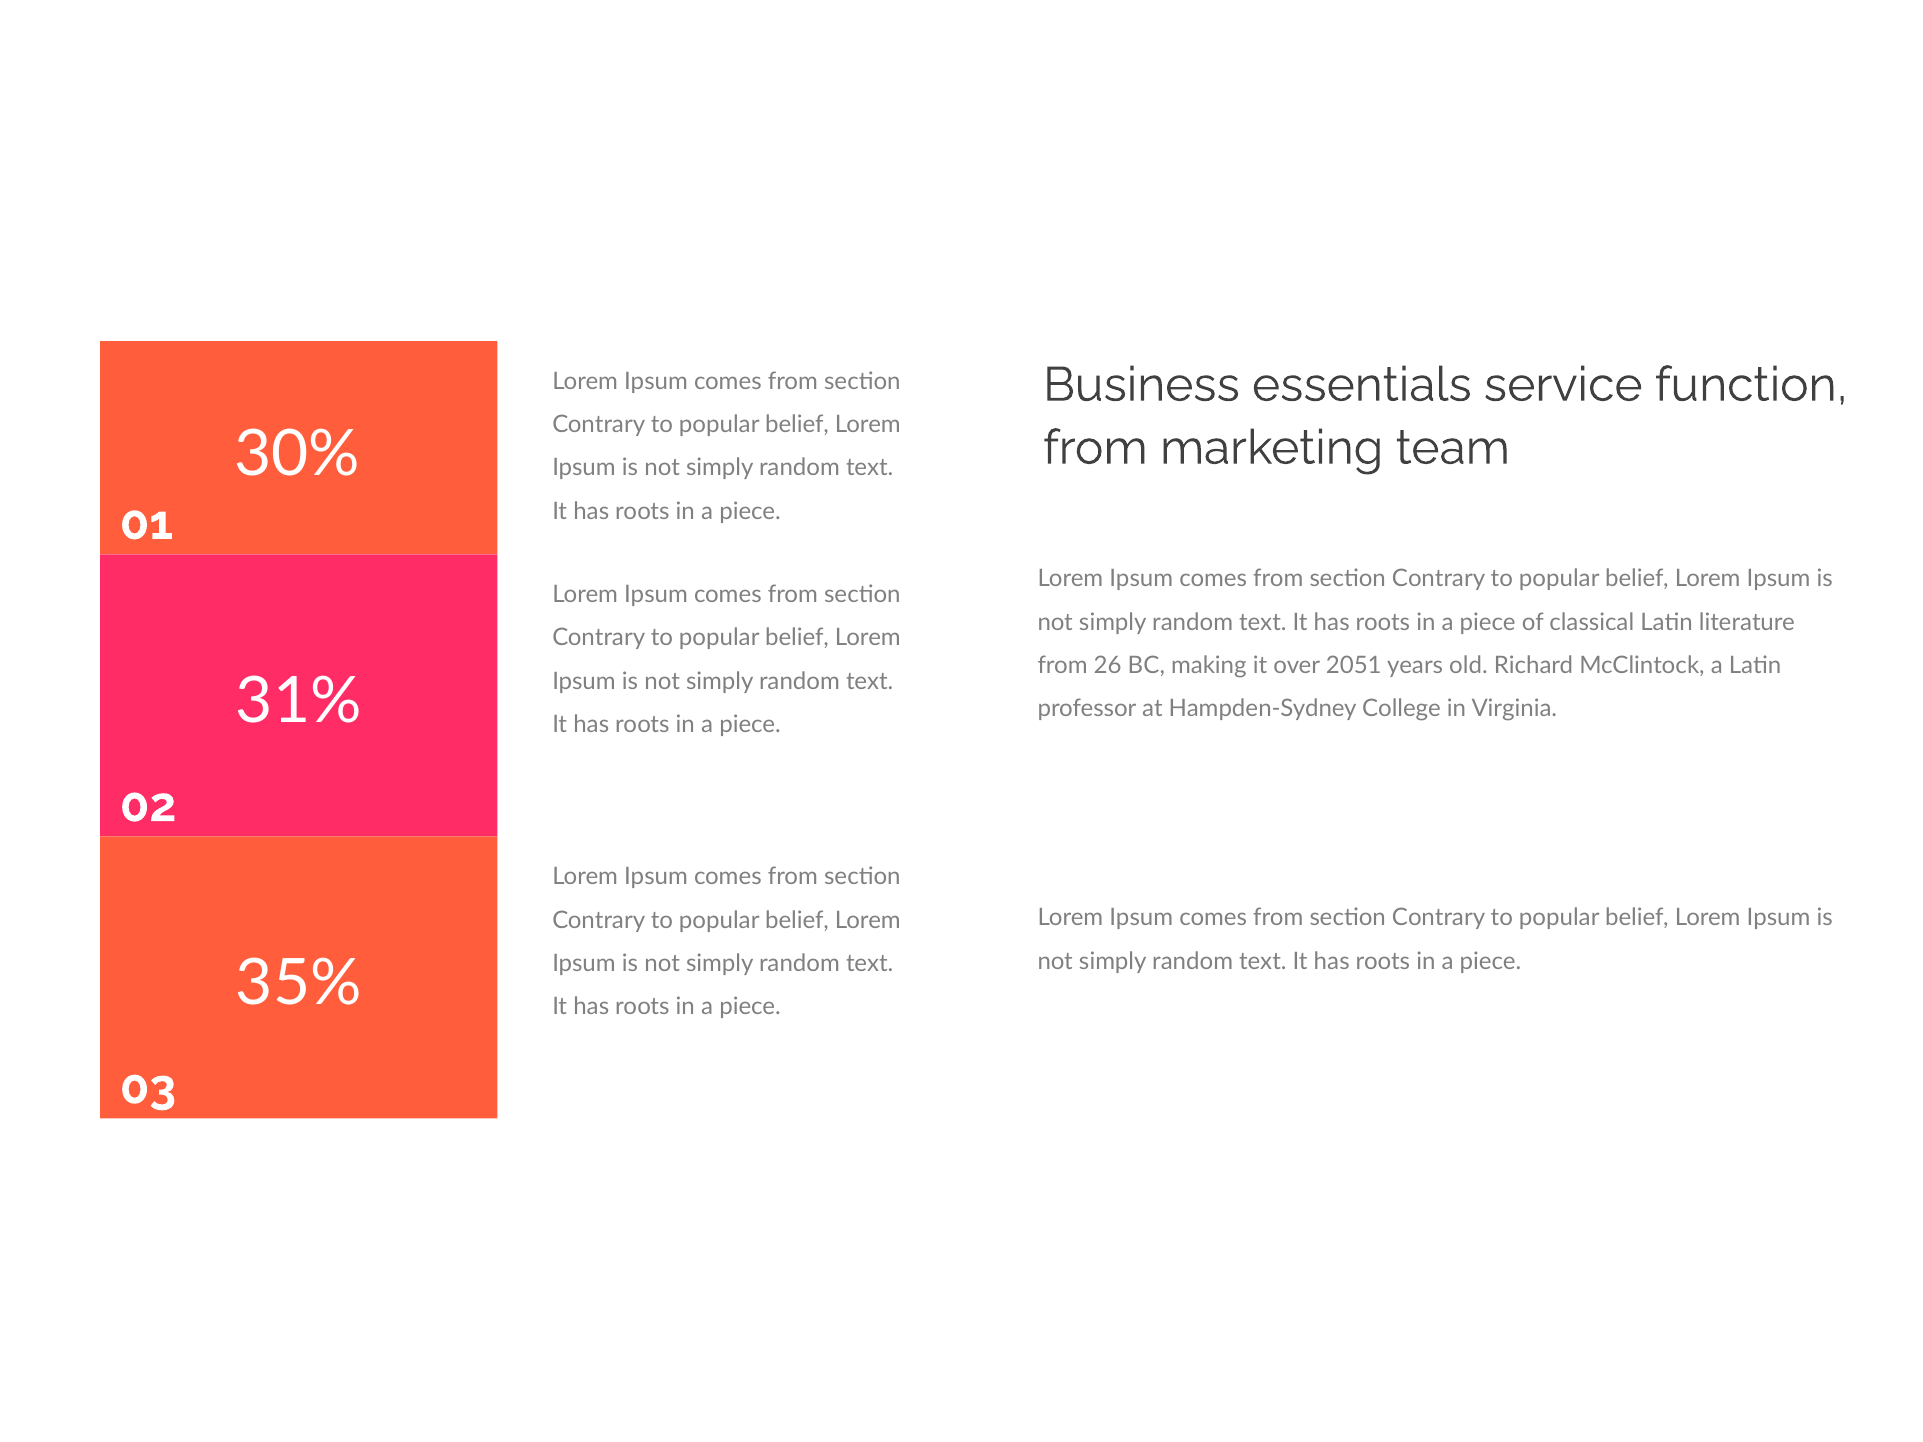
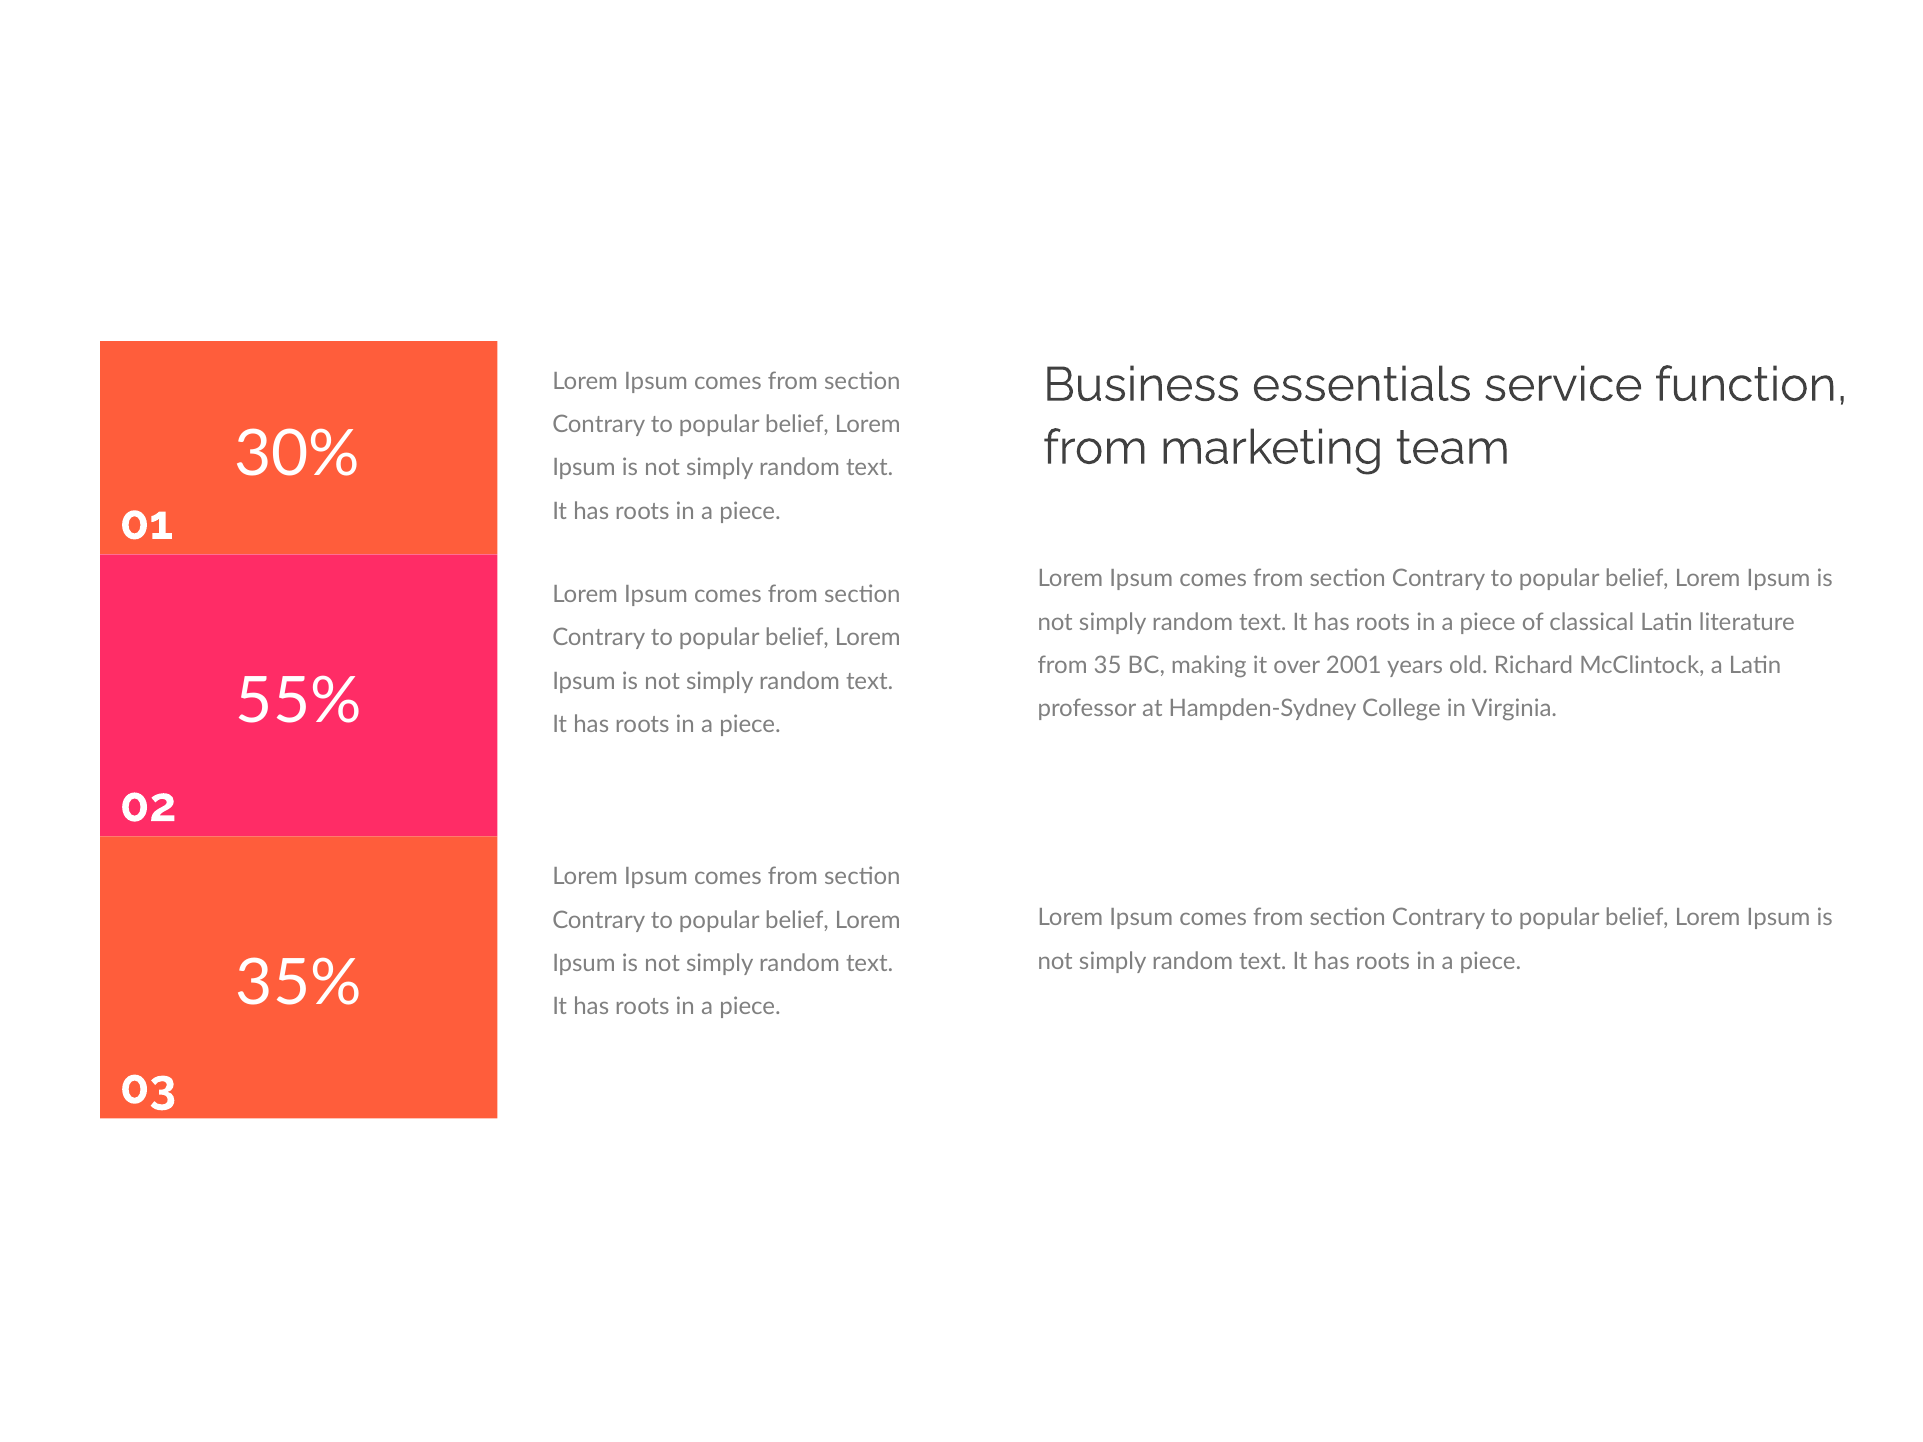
26: 26 -> 35 (1108, 666)
2051: 2051 -> 2001 (1354, 666)
31%: 31% -> 55% (299, 702)
